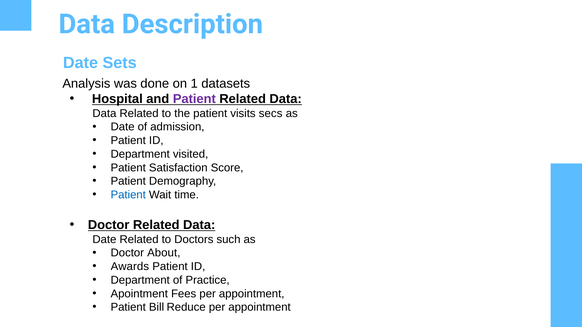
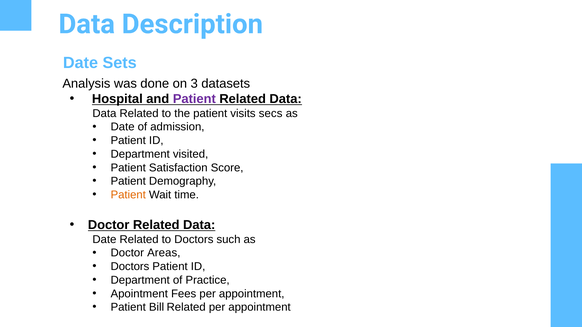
1: 1 -> 3 (194, 84)
Patient colour: blue -> orange (128, 195)
About: About -> Areas (164, 253)
Awards: Awards -> Doctors (130, 267)
Bill Reduce: Reduce -> Related (186, 308)
